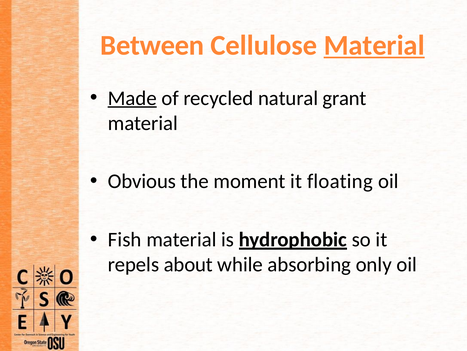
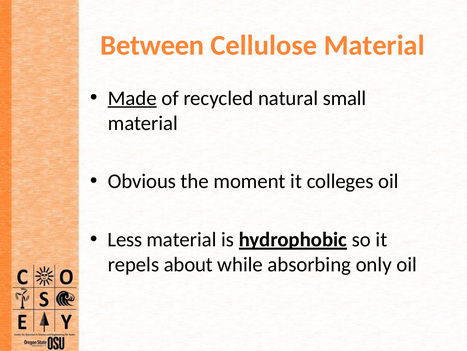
Material underline: present -> none (374, 45)
grant: grant -> small (345, 98)
floating: floating -> colleges (340, 181)
Fish: Fish -> Less (125, 239)
